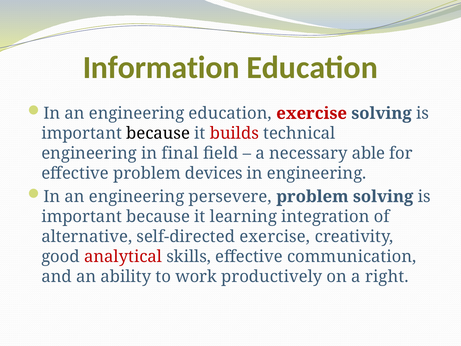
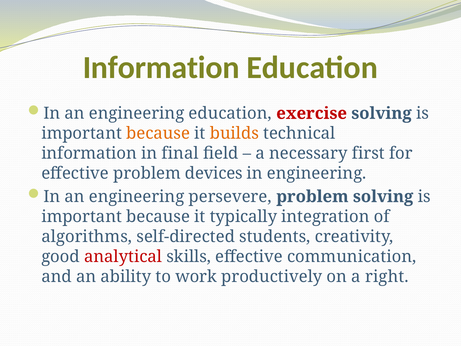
because colour: black -> orange (158, 133)
builds colour: red -> orange (234, 133)
engineering: engineering -> information (89, 153)
able: able -> first (368, 153)
learning: learning -> typically (243, 216)
alternative: alternative -> algorithms (87, 236)
self-directed exercise: exercise -> students (275, 236)
